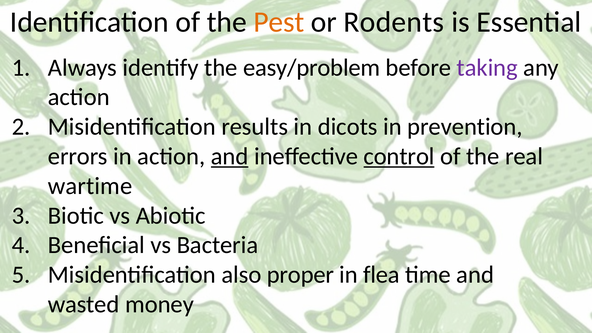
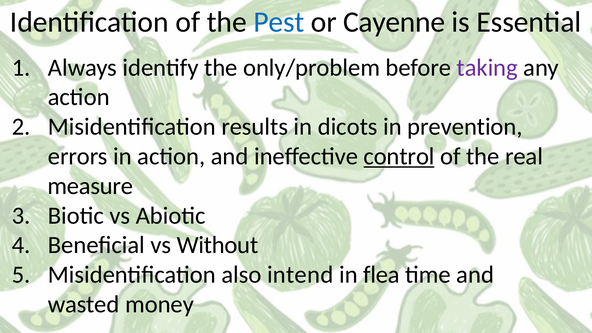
Pest colour: orange -> blue (279, 22)
Rodents: Rodents -> Cayenne (394, 22)
easy/problem: easy/problem -> only/problem (312, 68)
and underline: present -> none (230, 156)
wartime: wartime -> measure (90, 186)
Bacteria: Bacteria -> Without (217, 245)
proper: proper -> intend (300, 275)
